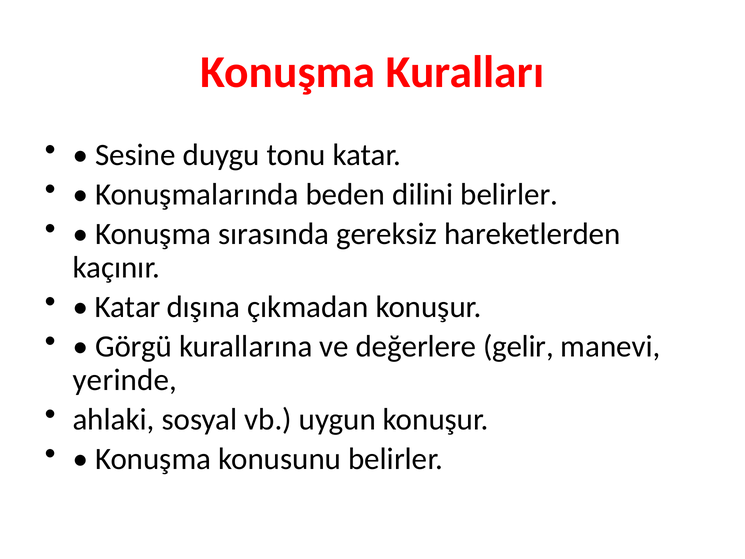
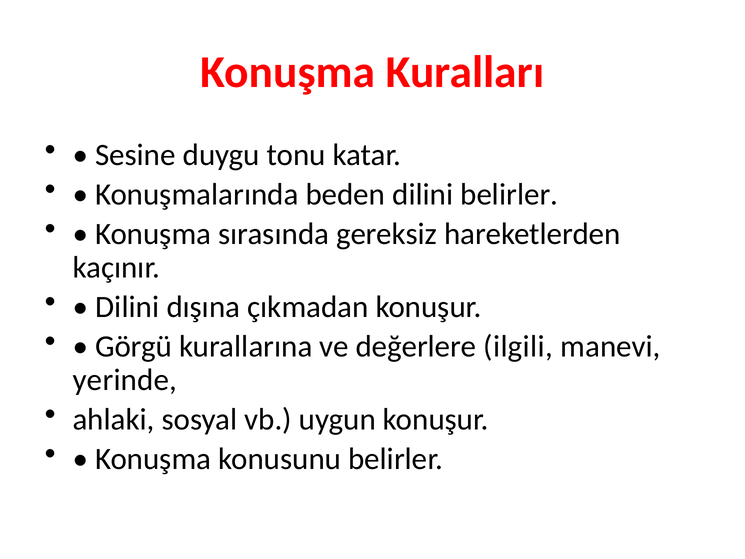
Katar: Katar -> Dilini (127, 307)
gelir: gelir -> ilgili (518, 346)
